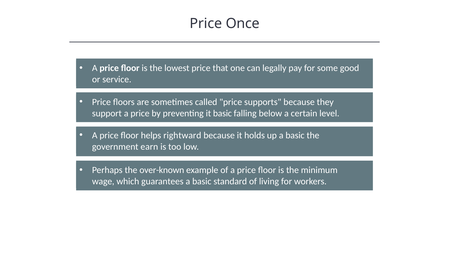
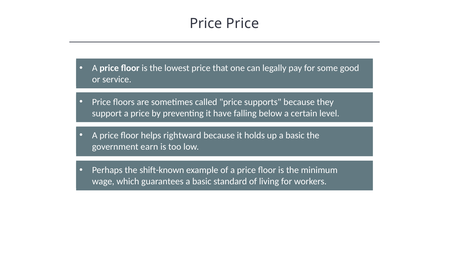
Price Once: Once -> Price (242, 24)
it basic: basic -> have (222, 113)
over-known: over-known -> shift-known (162, 170)
